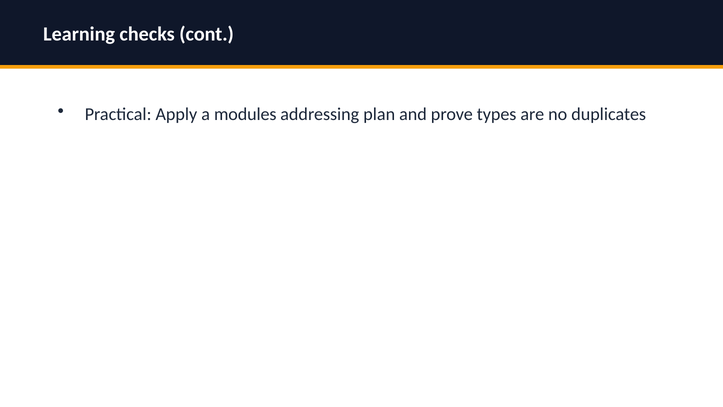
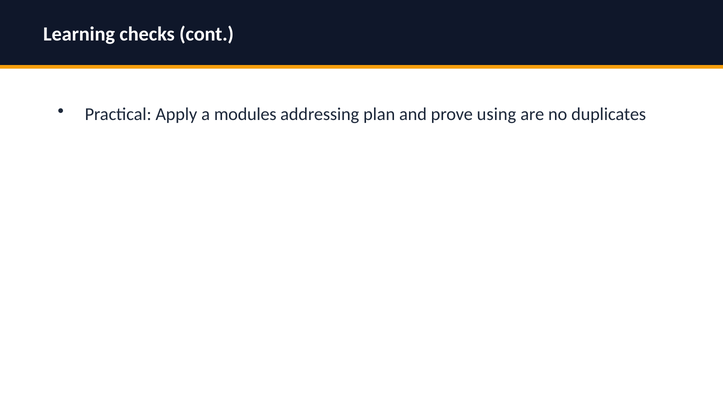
types: types -> using (497, 114)
